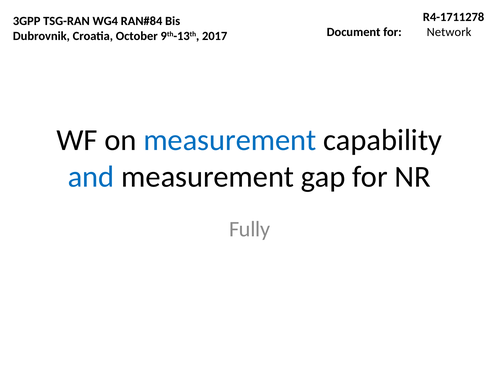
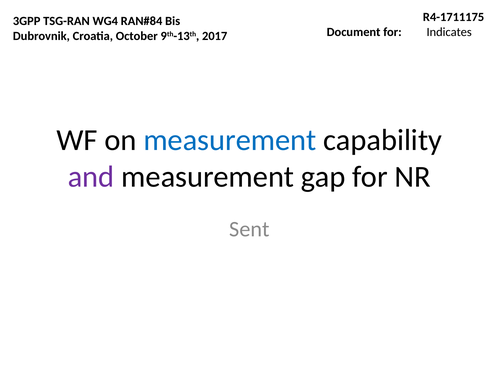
R4-1711278: R4-1711278 -> R4-1711175 (454, 17)
Network: Network -> Indicates (449, 32)
and colour: blue -> purple (91, 177)
Fully: Fully -> Sent (249, 229)
